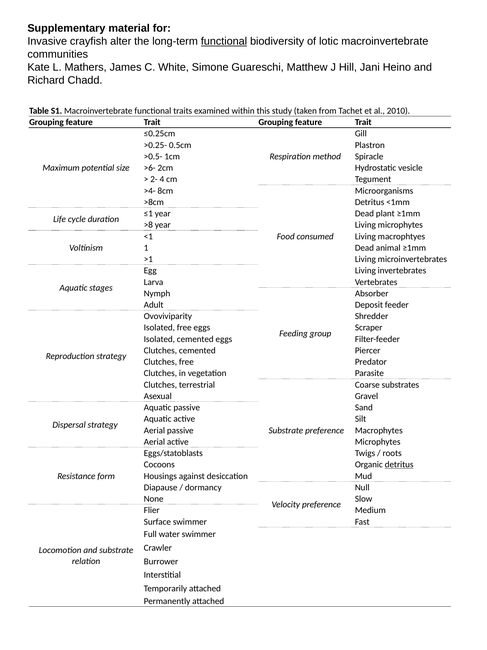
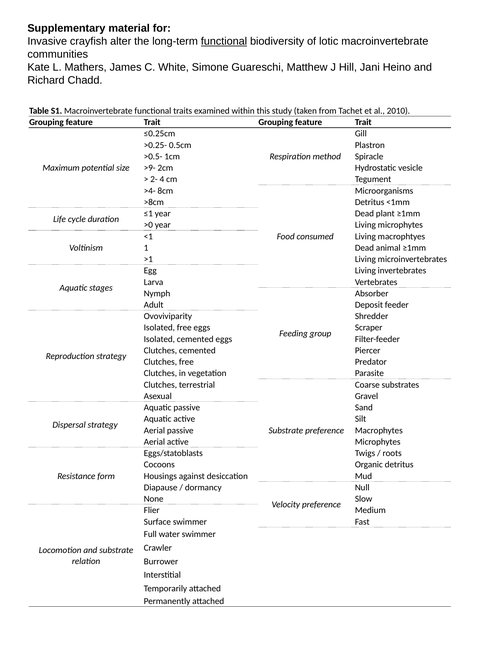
>6-: >6- -> >9- (150, 168)
>8: >8 -> >0 (148, 225)
detritus underline: present -> none (399, 464)
